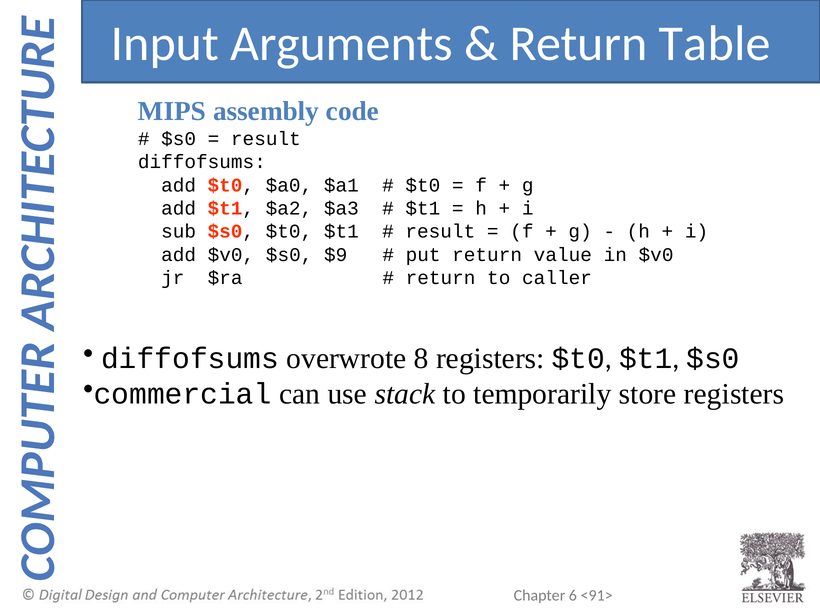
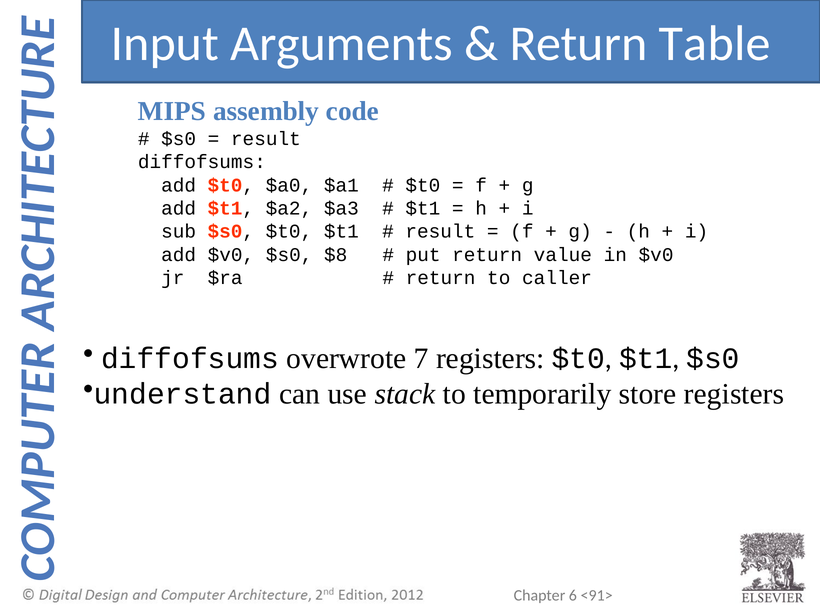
$9: $9 -> $8 (336, 255)
8: 8 -> 7 (421, 359)
commercial: commercial -> understand (183, 394)
